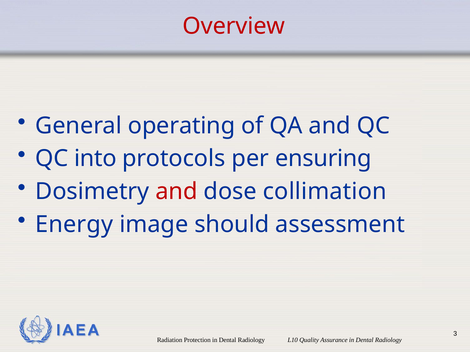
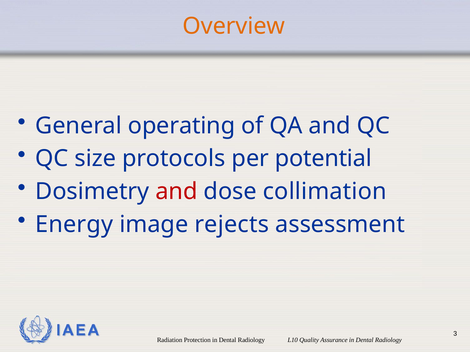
Overview colour: red -> orange (234, 26)
into: into -> size (95, 159)
ensuring: ensuring -> potential (323, 159)
should: should -> rejects (232, 225)
